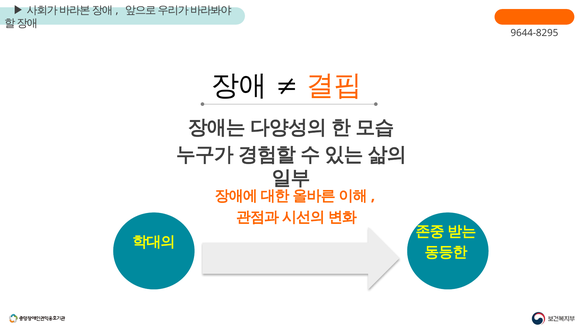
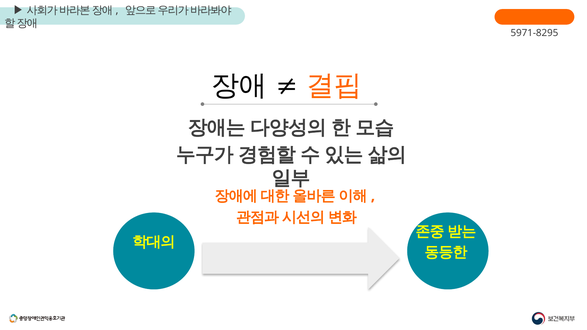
9644-8295: 9644-8295 -> 5971-8295 (534, 33)
